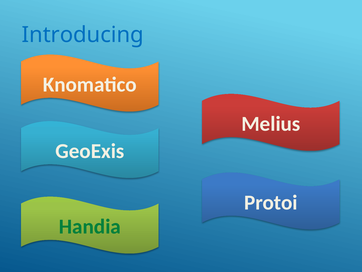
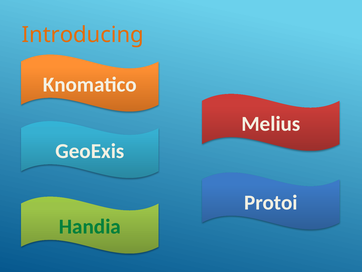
Introducing colour: blue -> orange (83, 35)
